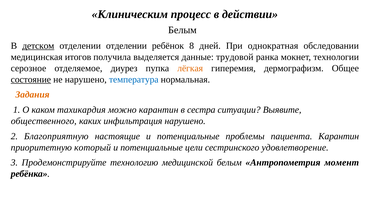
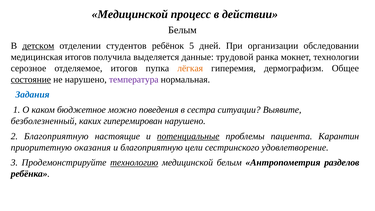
Клиническим: Клиническим -> Медицинской (130, 14)
отделении отделении: отделении -> студентов (126, 46)
8: 8 -> 5 (192, 46)
однократная: однократная -> организации (273, 46)
отделяемое диурез: диурез -> итогов (124, 68)
температура colour: blue -> purple (134, 79)
Задания colour: orange -> blue (32, 95)
тахикардия: тахикардия -> бюджетное (81, 110)
можно карантин: карантин -> поведения (159, 110)
общественного: общественного -> безболезненный (44, 121)
инфильтрация: инфильтрация -> гиперемирован (133, 121)
потенциальные underline: none -> present (188, 136)
который: который -> оказания (93, 147)
потенциальные: потенциальные -> благоприятную (152, 147)
технологию underline: none -> present (134, 163)
момент: момент -> разделов (342, 163)
